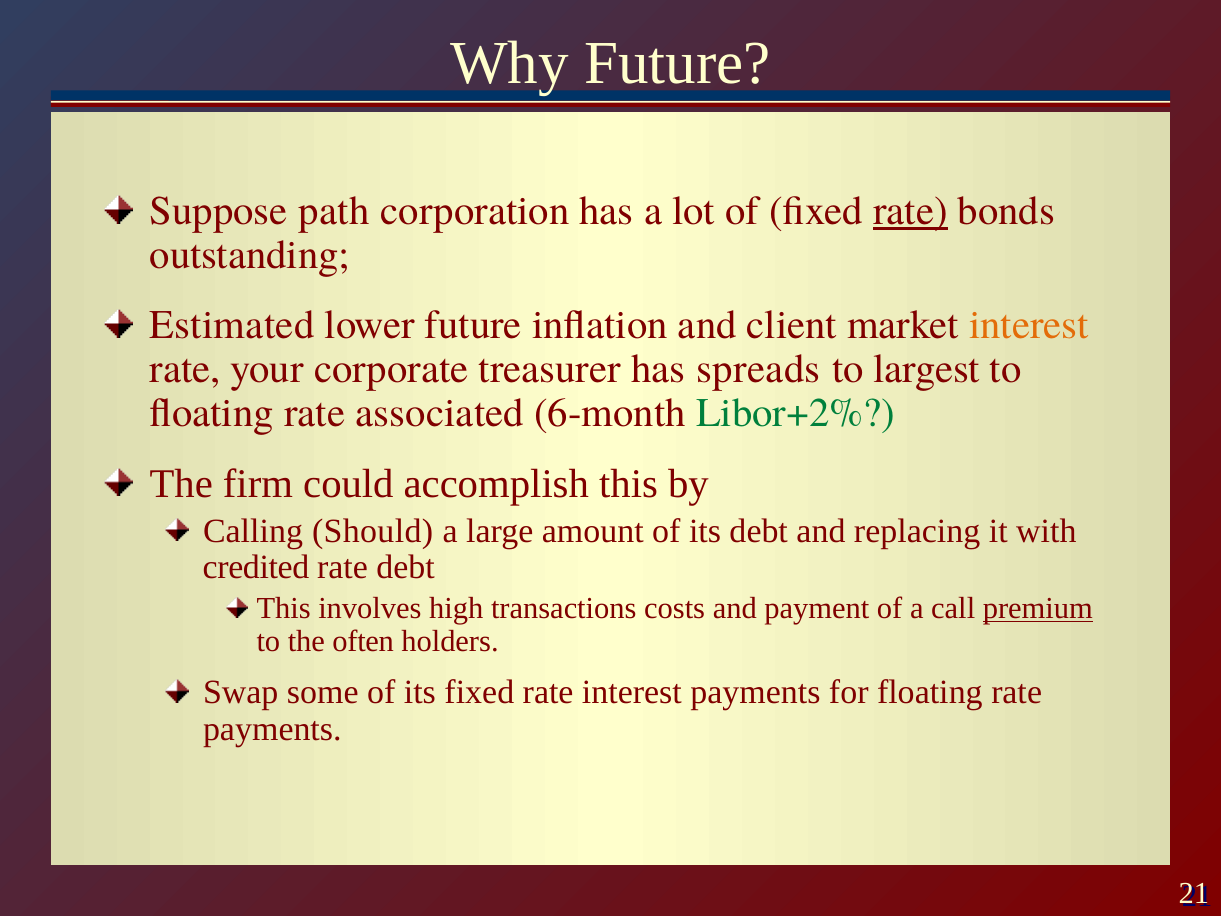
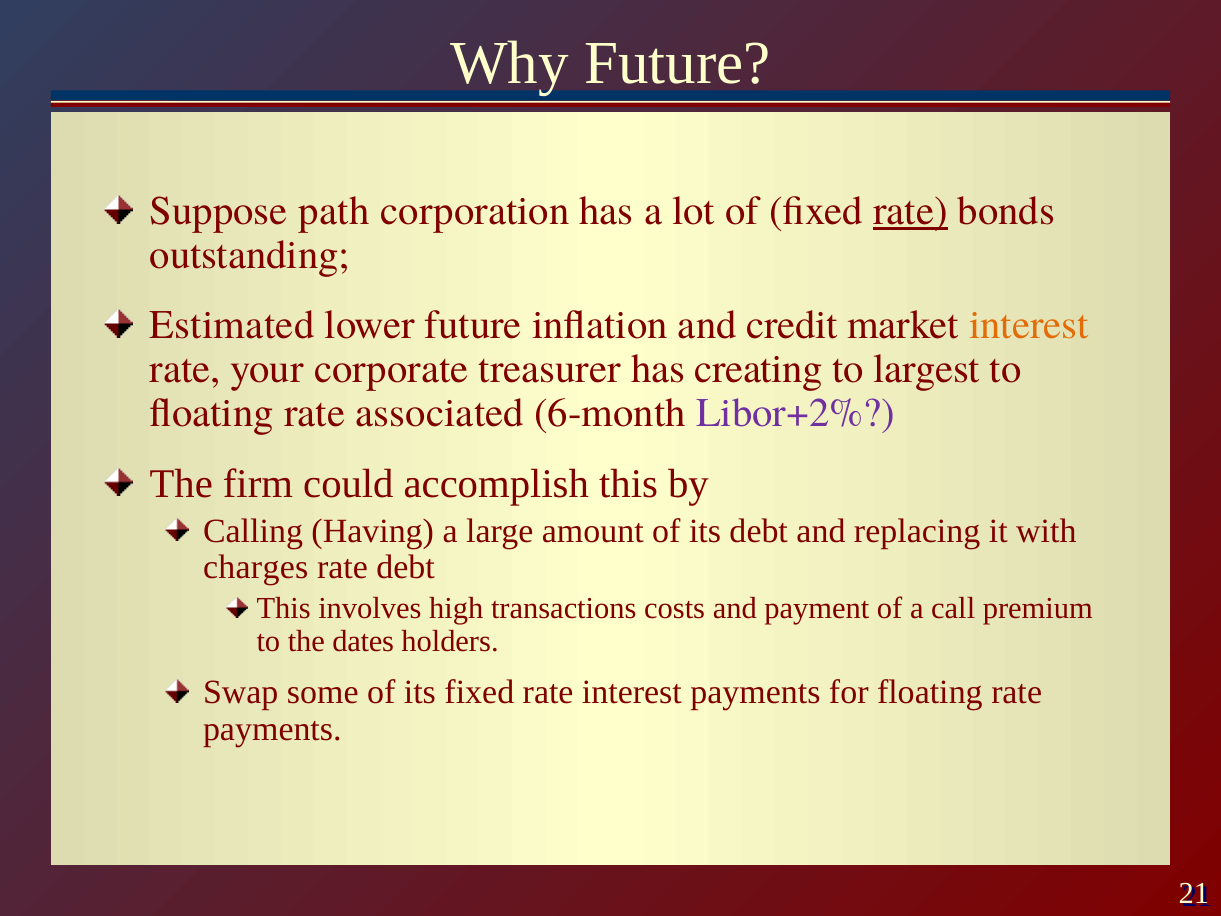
client: client -> credit (792, 325)
spreads: spreads -> creating (759, 369)
Libor+2% colour: green -> purple (796, 413)
Should: Should -> Having (373, 531)
credited: credited -> charges (256, 567)
premium underline: present -> none (1038, 608)
often: often -> dates (363, 641)
